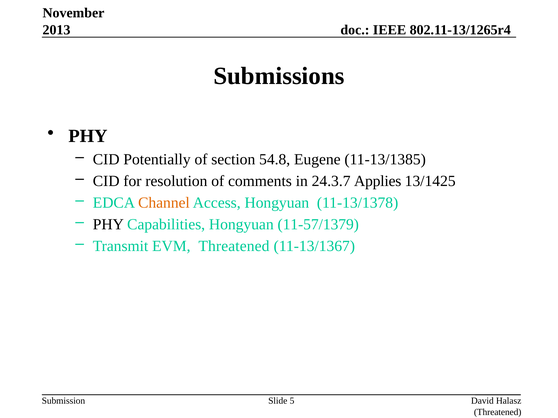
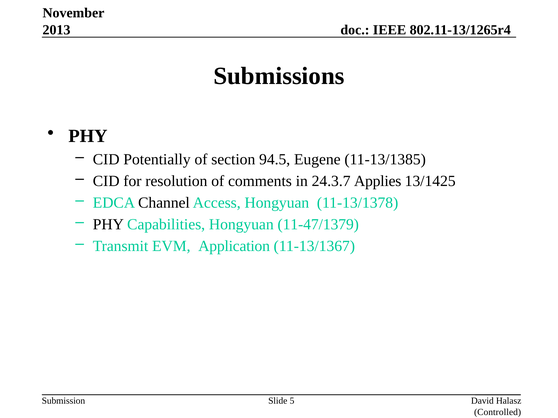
54.8: 54.8 -> 94.5 (275, 160)
Channel colour: orange -> black (164, 203)
11-57/1379: 11-57/1379 -> 11-47/1379 (318, 225)
EVM Threatened: Threatened -> Application (234, 246)
Threatened: Threatened -> Controlled (498, 413)
